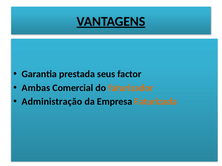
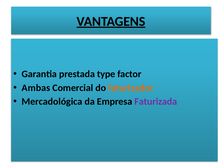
seus: seus -> type (106, 74)
Administração: Administração -> Mercadológica (52, 102)
Faturizada colour: orange -> purple (156, 102)
